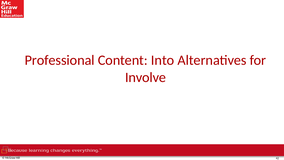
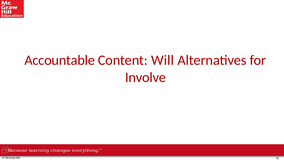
Professional: Professional -> Accountable (60, 60)
Into: Into -> Will (163, 60)
